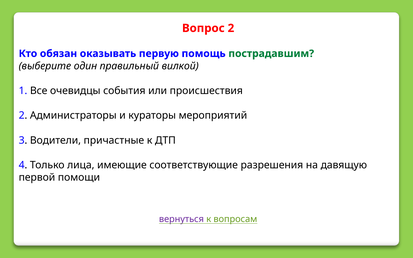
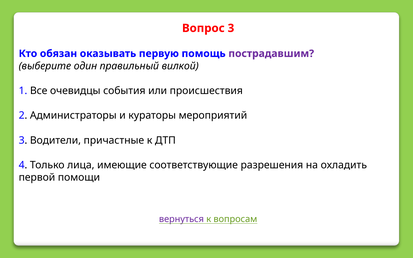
Вопрос 2: 2 -> 3 (231, 28)
пострадавшим colour: green -> purple (271, 54)
давящую: давящую -> охладить (344, 165)
